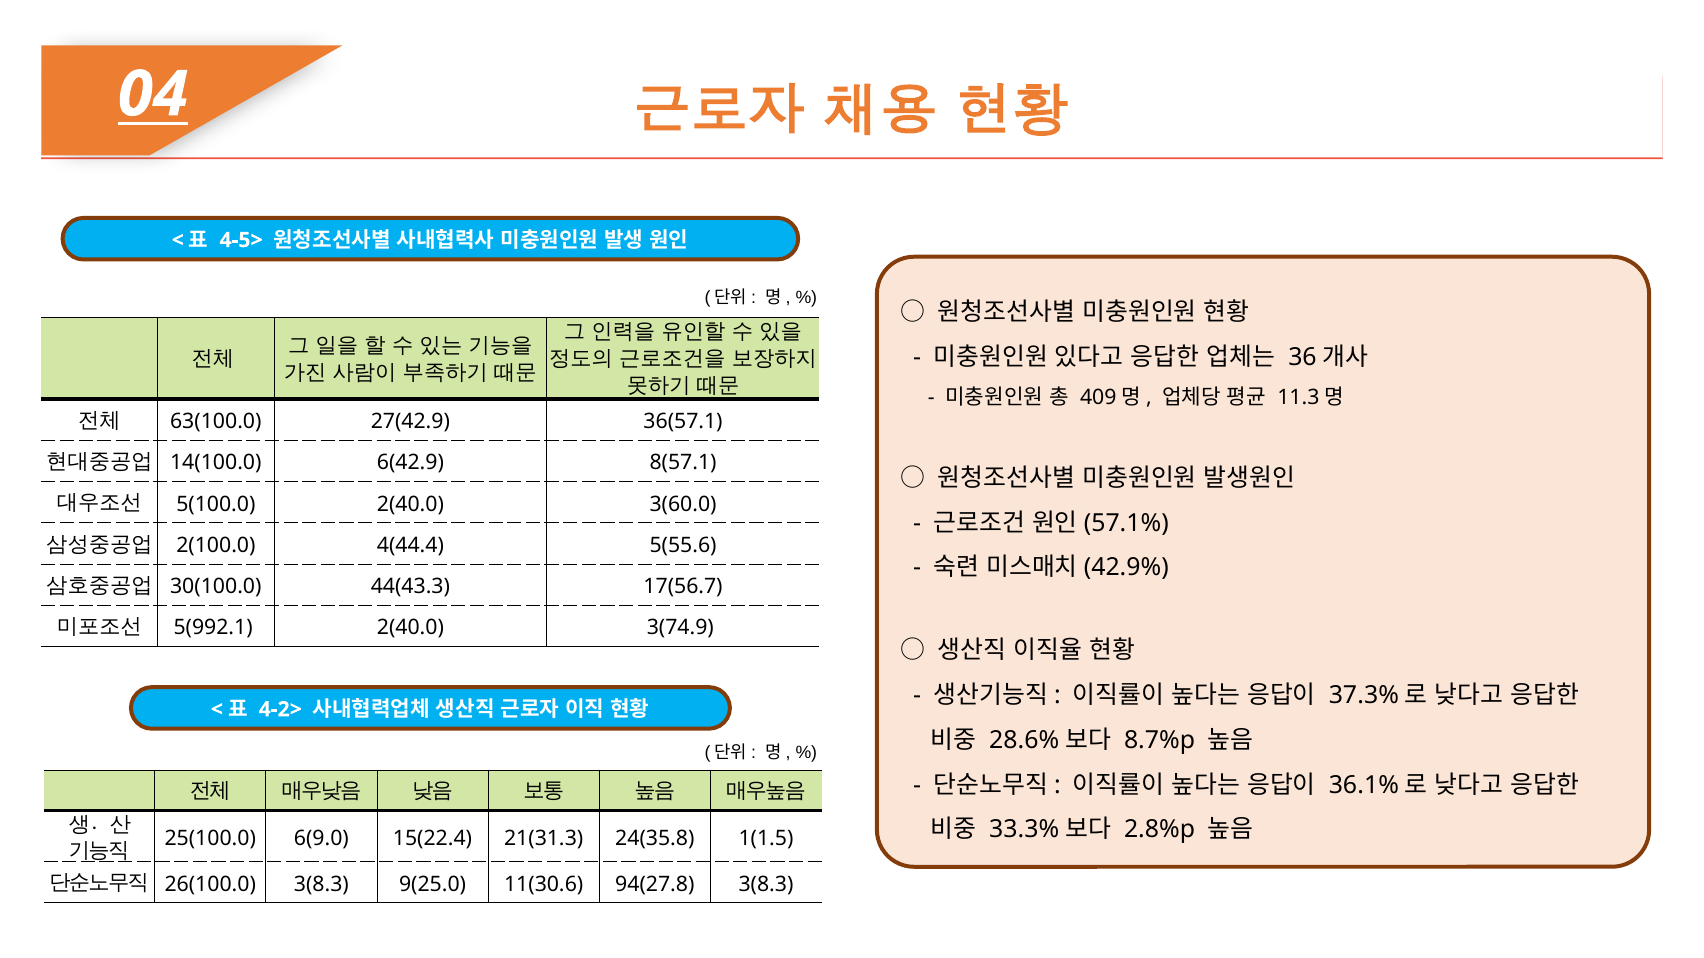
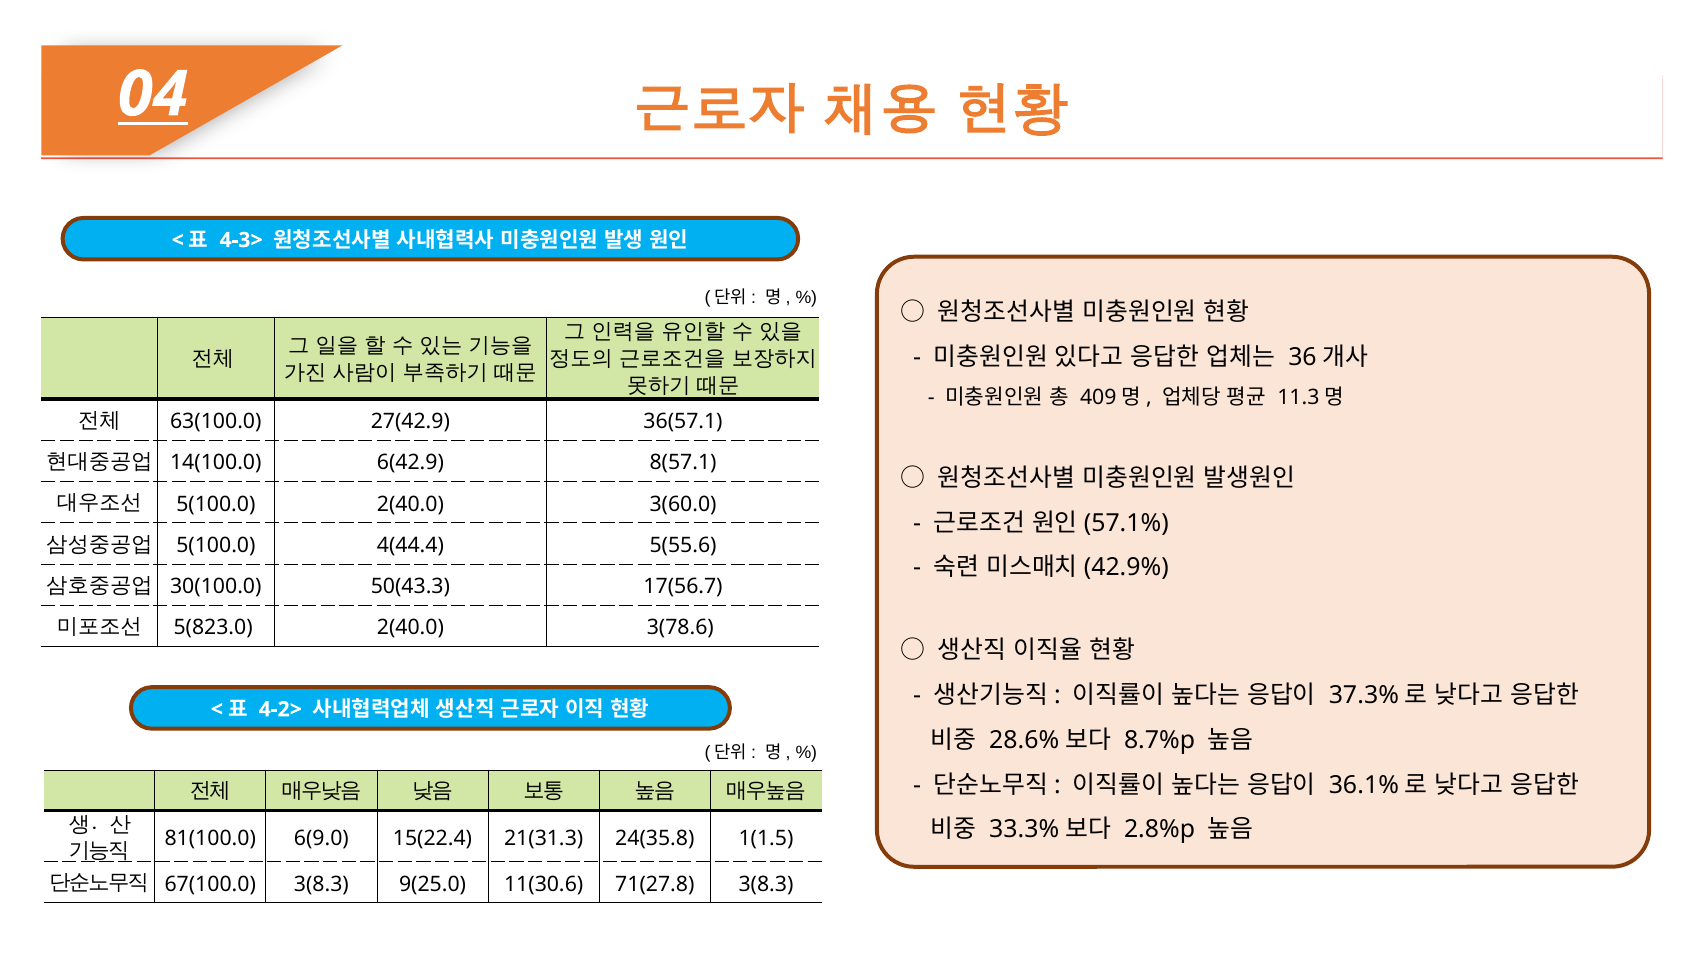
4-5>: 4-5> -> 4-3> (241, 240)
2(100.0: 2(100.0 -> 5(100.0 (216, 546)
44(43.3: 44(43.3 -> 50(43.3 (410, 587)
5(992.1: 5(992.1 -> 5(823.0 (213, 628)
3(74.9: 3(74.9 -> 3(78.6 (680, 628)
25(100.0: 25(100.0 -> 81(100.0 (210, 839)
26(100.0: 26(100.0 -> 67(100.0 (210, 885)
94(27.8: 94(27.8 -> 71(27.8 (655, 885)
